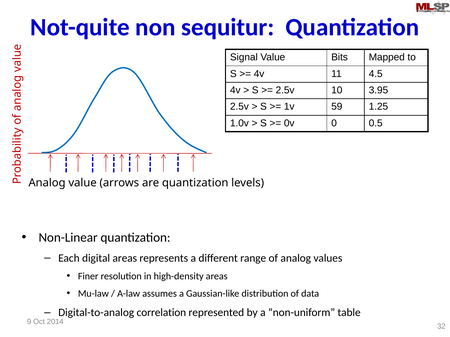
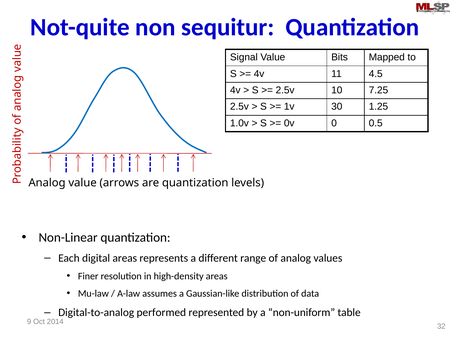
3.95: 3.95 -> 7.25 (378, 90)
59: 59 -> 30 (337, 107)
correlation: correlation -> performed (161, 313)
